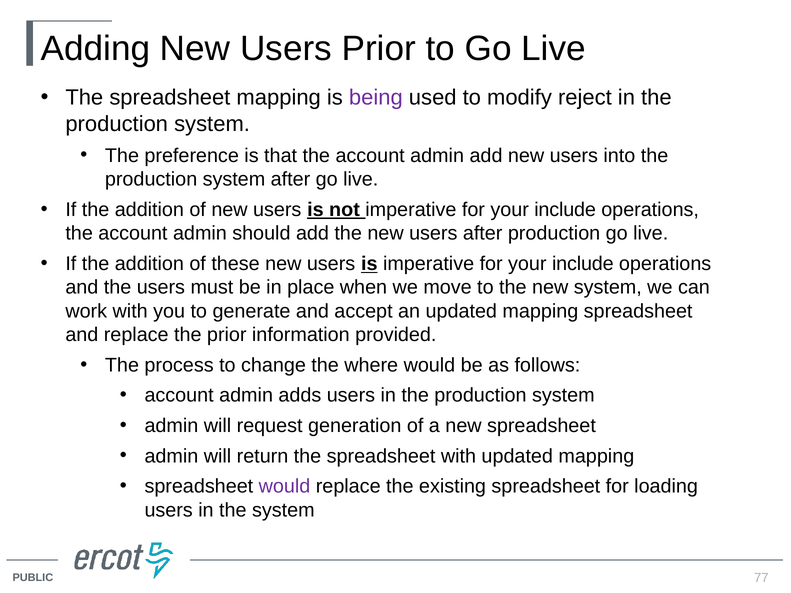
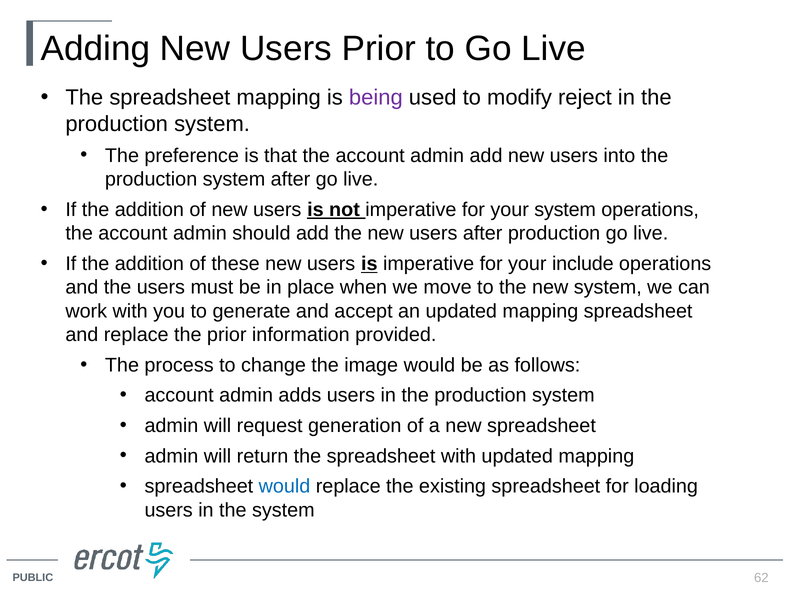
include: include -> system (565, 210)
where: where -> image (371, 365)
would colour: purple -> blue (285, 487)
77: 77 -> 62 (761, 578)
